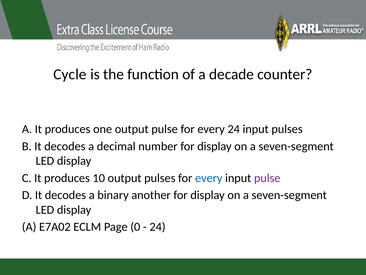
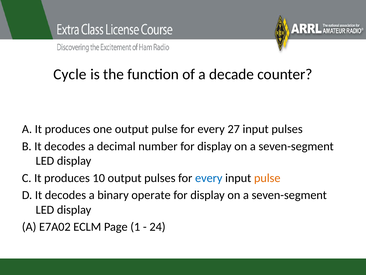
every 24: 24 -> 27 (234, 129)
pulse colour: purple -> orange (267, 178)
another: another -> operate (151, 195)
0: 0 -> 1 (135, 227)
